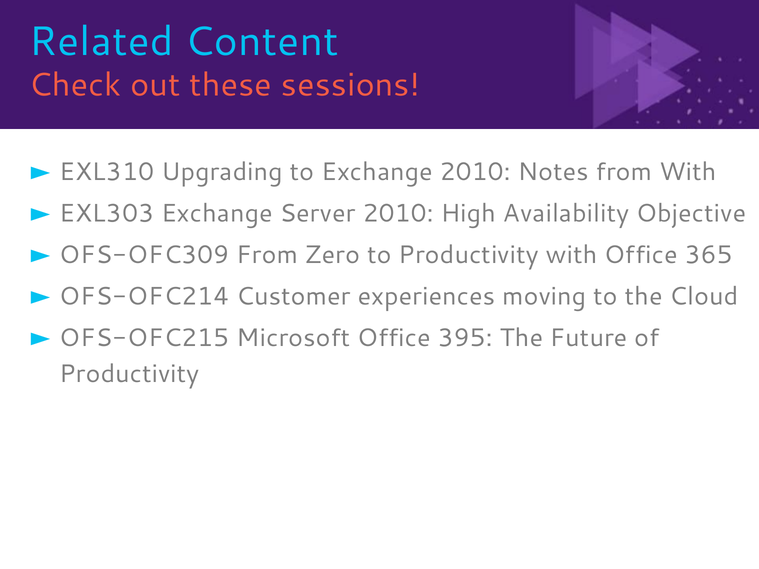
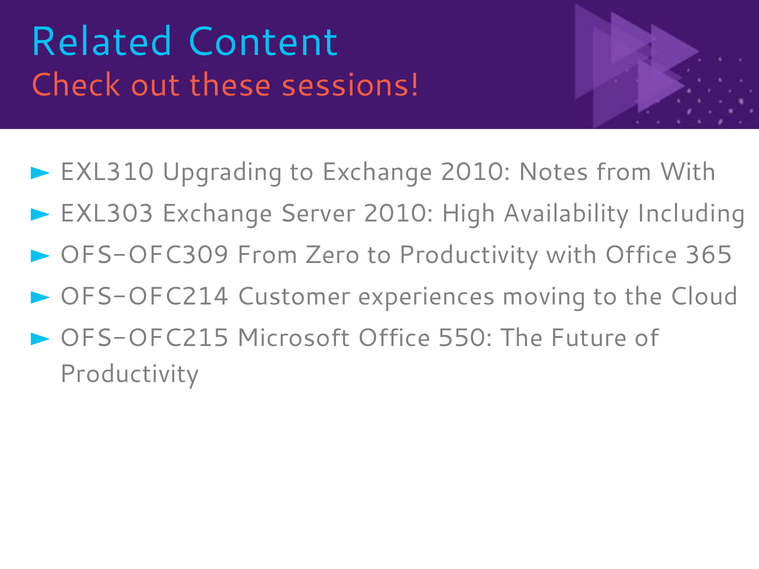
Objective: Objective -> Including (691, 213)
395: 395 -> 550 (465, 338)
